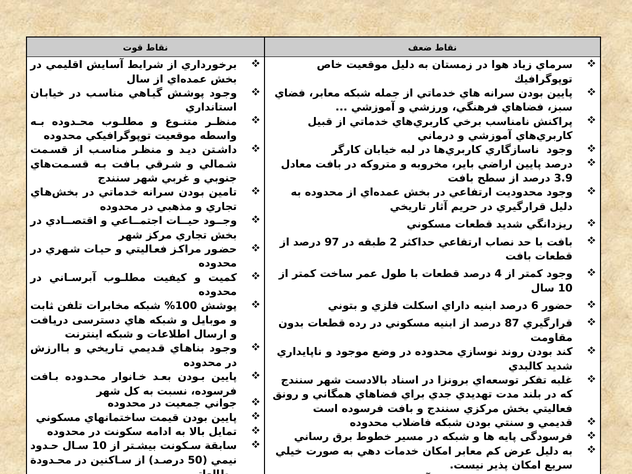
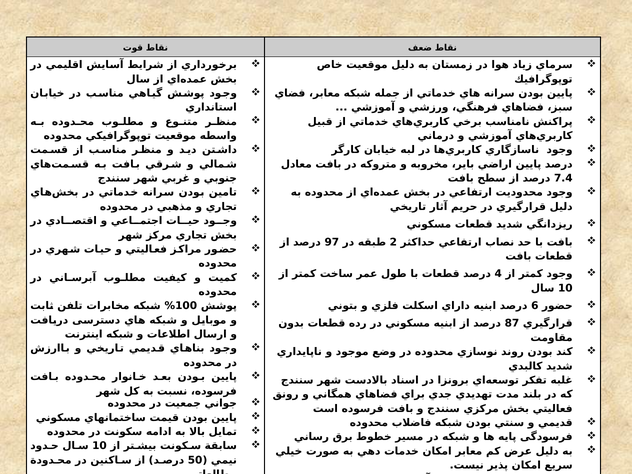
3.9: 3.9 -> 7.4 (563, 178)
